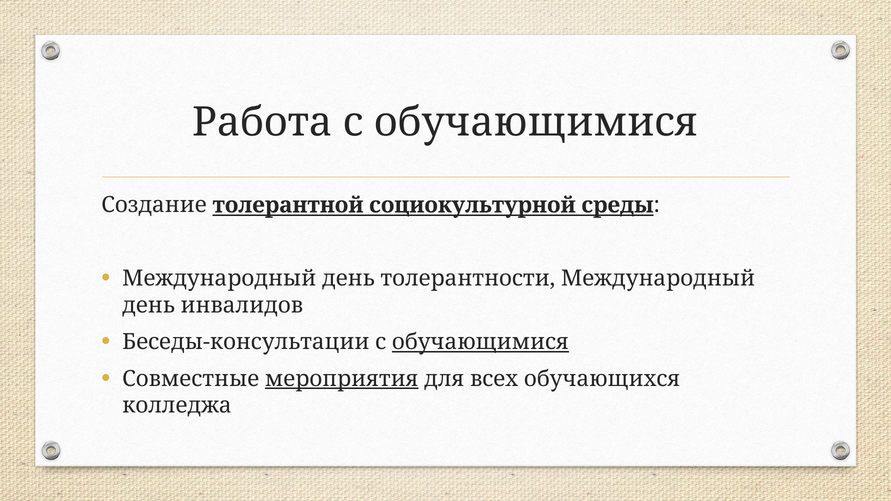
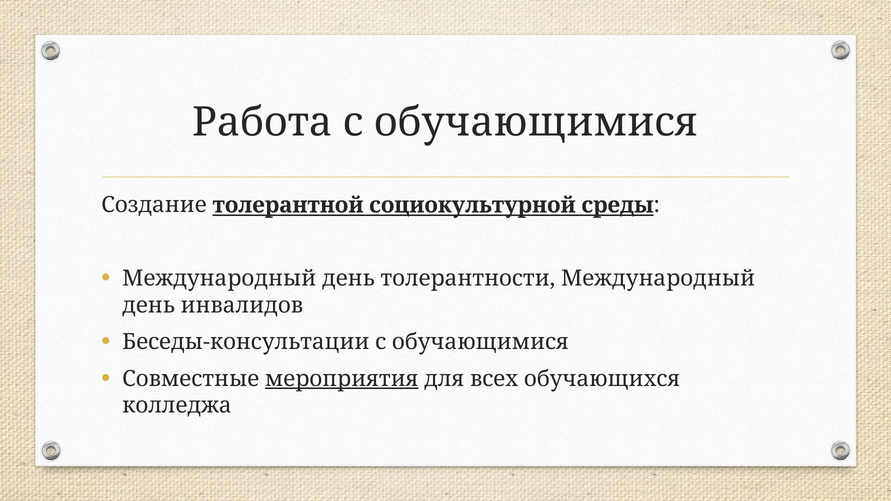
обучающимися underline: present -> none (480, 342)
